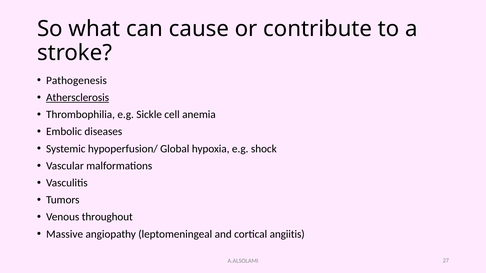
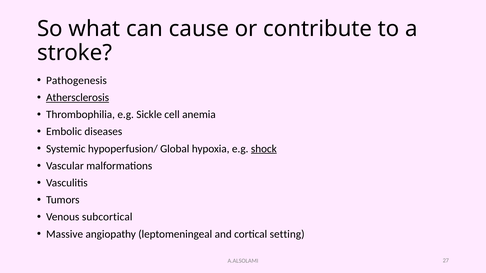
shock underline: none -> present (264, 149)
throughout: throughout -> subcortical (107, 217)
angiitis: angiitis -> setting (287, 234)
